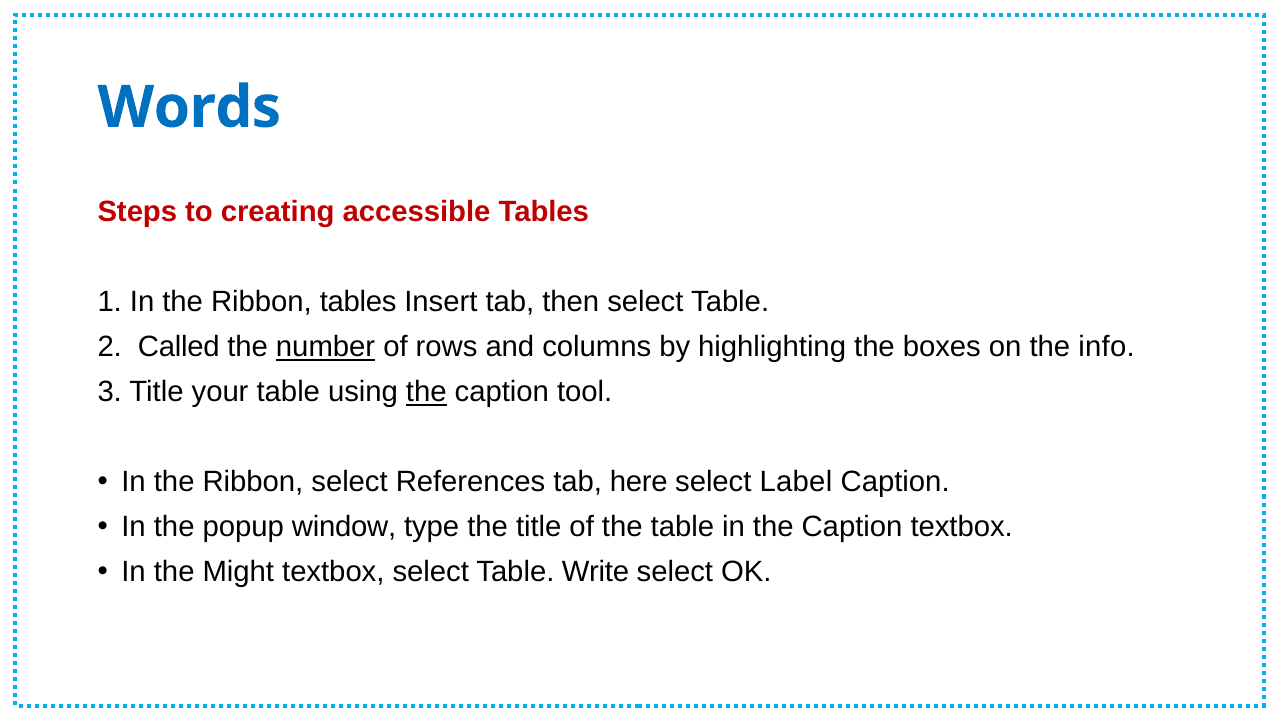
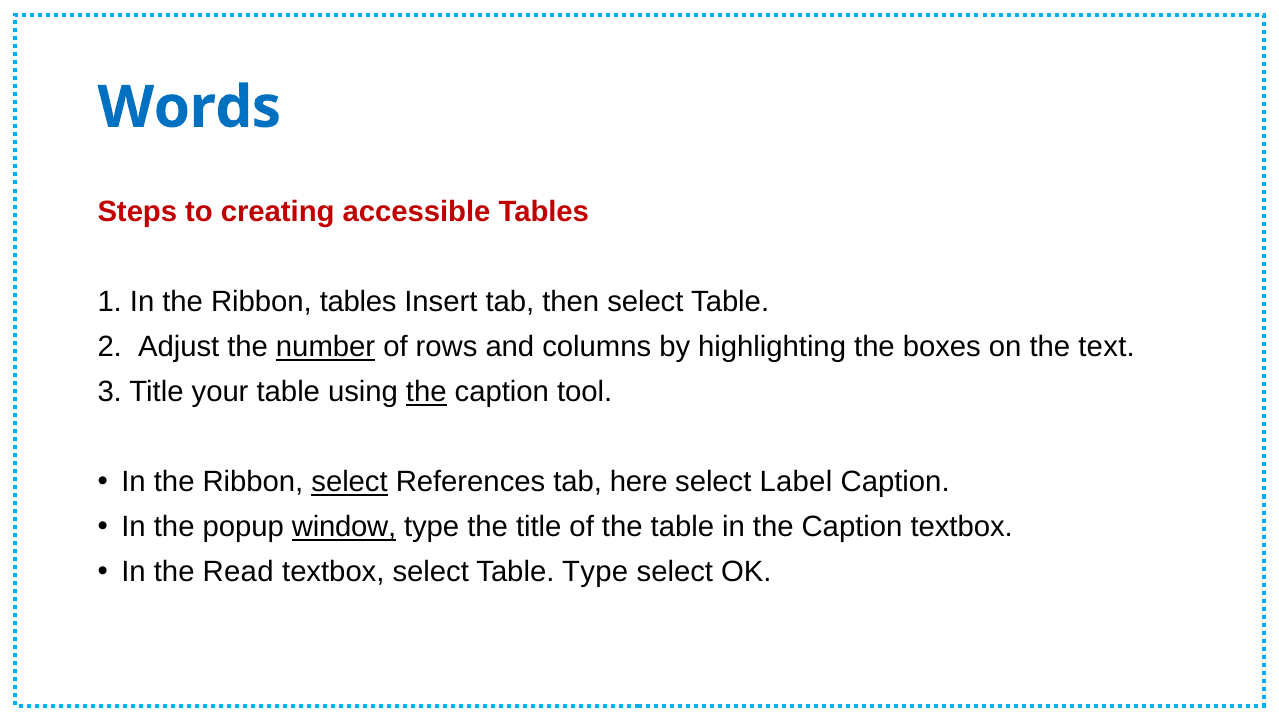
Called: Called -> Adjust (179, 347)
info: info -> text (1107, 347)
select underline: none -> present (350, 482)
window underline: none -> present (344, 527)
Might: Might -> Read (238, 572)
Table Write: Write -> Type (595, 572)
